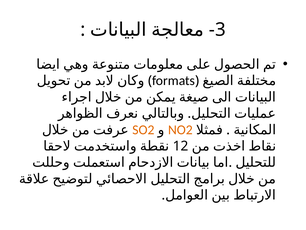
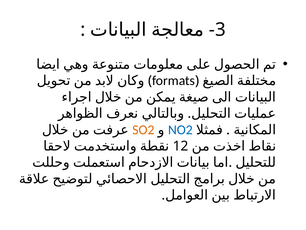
NO2 colour: orange -> blue (180, 129)
